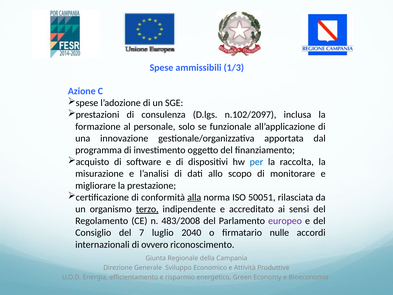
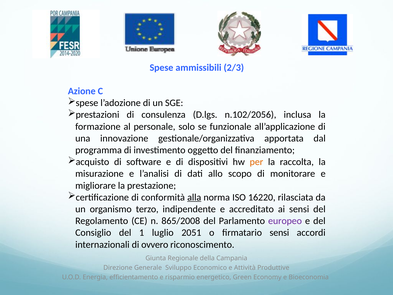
1/3: 1/3 -> 2/3 (234, 67)
n.102/2097: n.102/2097 -> n.102/2056 (251, 115)
per colour: blue -> orange (256, 162)
50051: 50051 -> 16220 (262, 197)
terzo underline: present -> none (147, 209)
483/2008: 483/2008 -> 865/2008 (181, 221)
7: 7 -> 1 (142, 233)
2040: 2040 -> 2051 (191, 233)
firmatario nulle: nulle -> sensi (279, 233)
